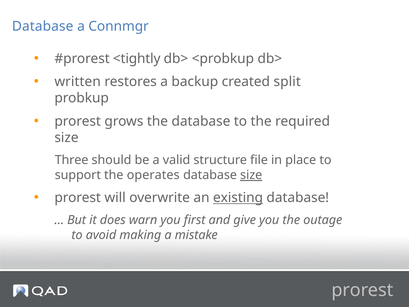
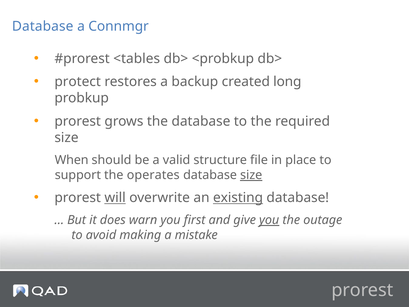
<tightly: <tightly -> <tables (137, 59)
written: written -> protect (78, 82)
split: split -> long (287, 82)
Three: Three -> When (72, 160)
will underline: none -> present (115, 198)
you underline: none -> present (269, 220)
